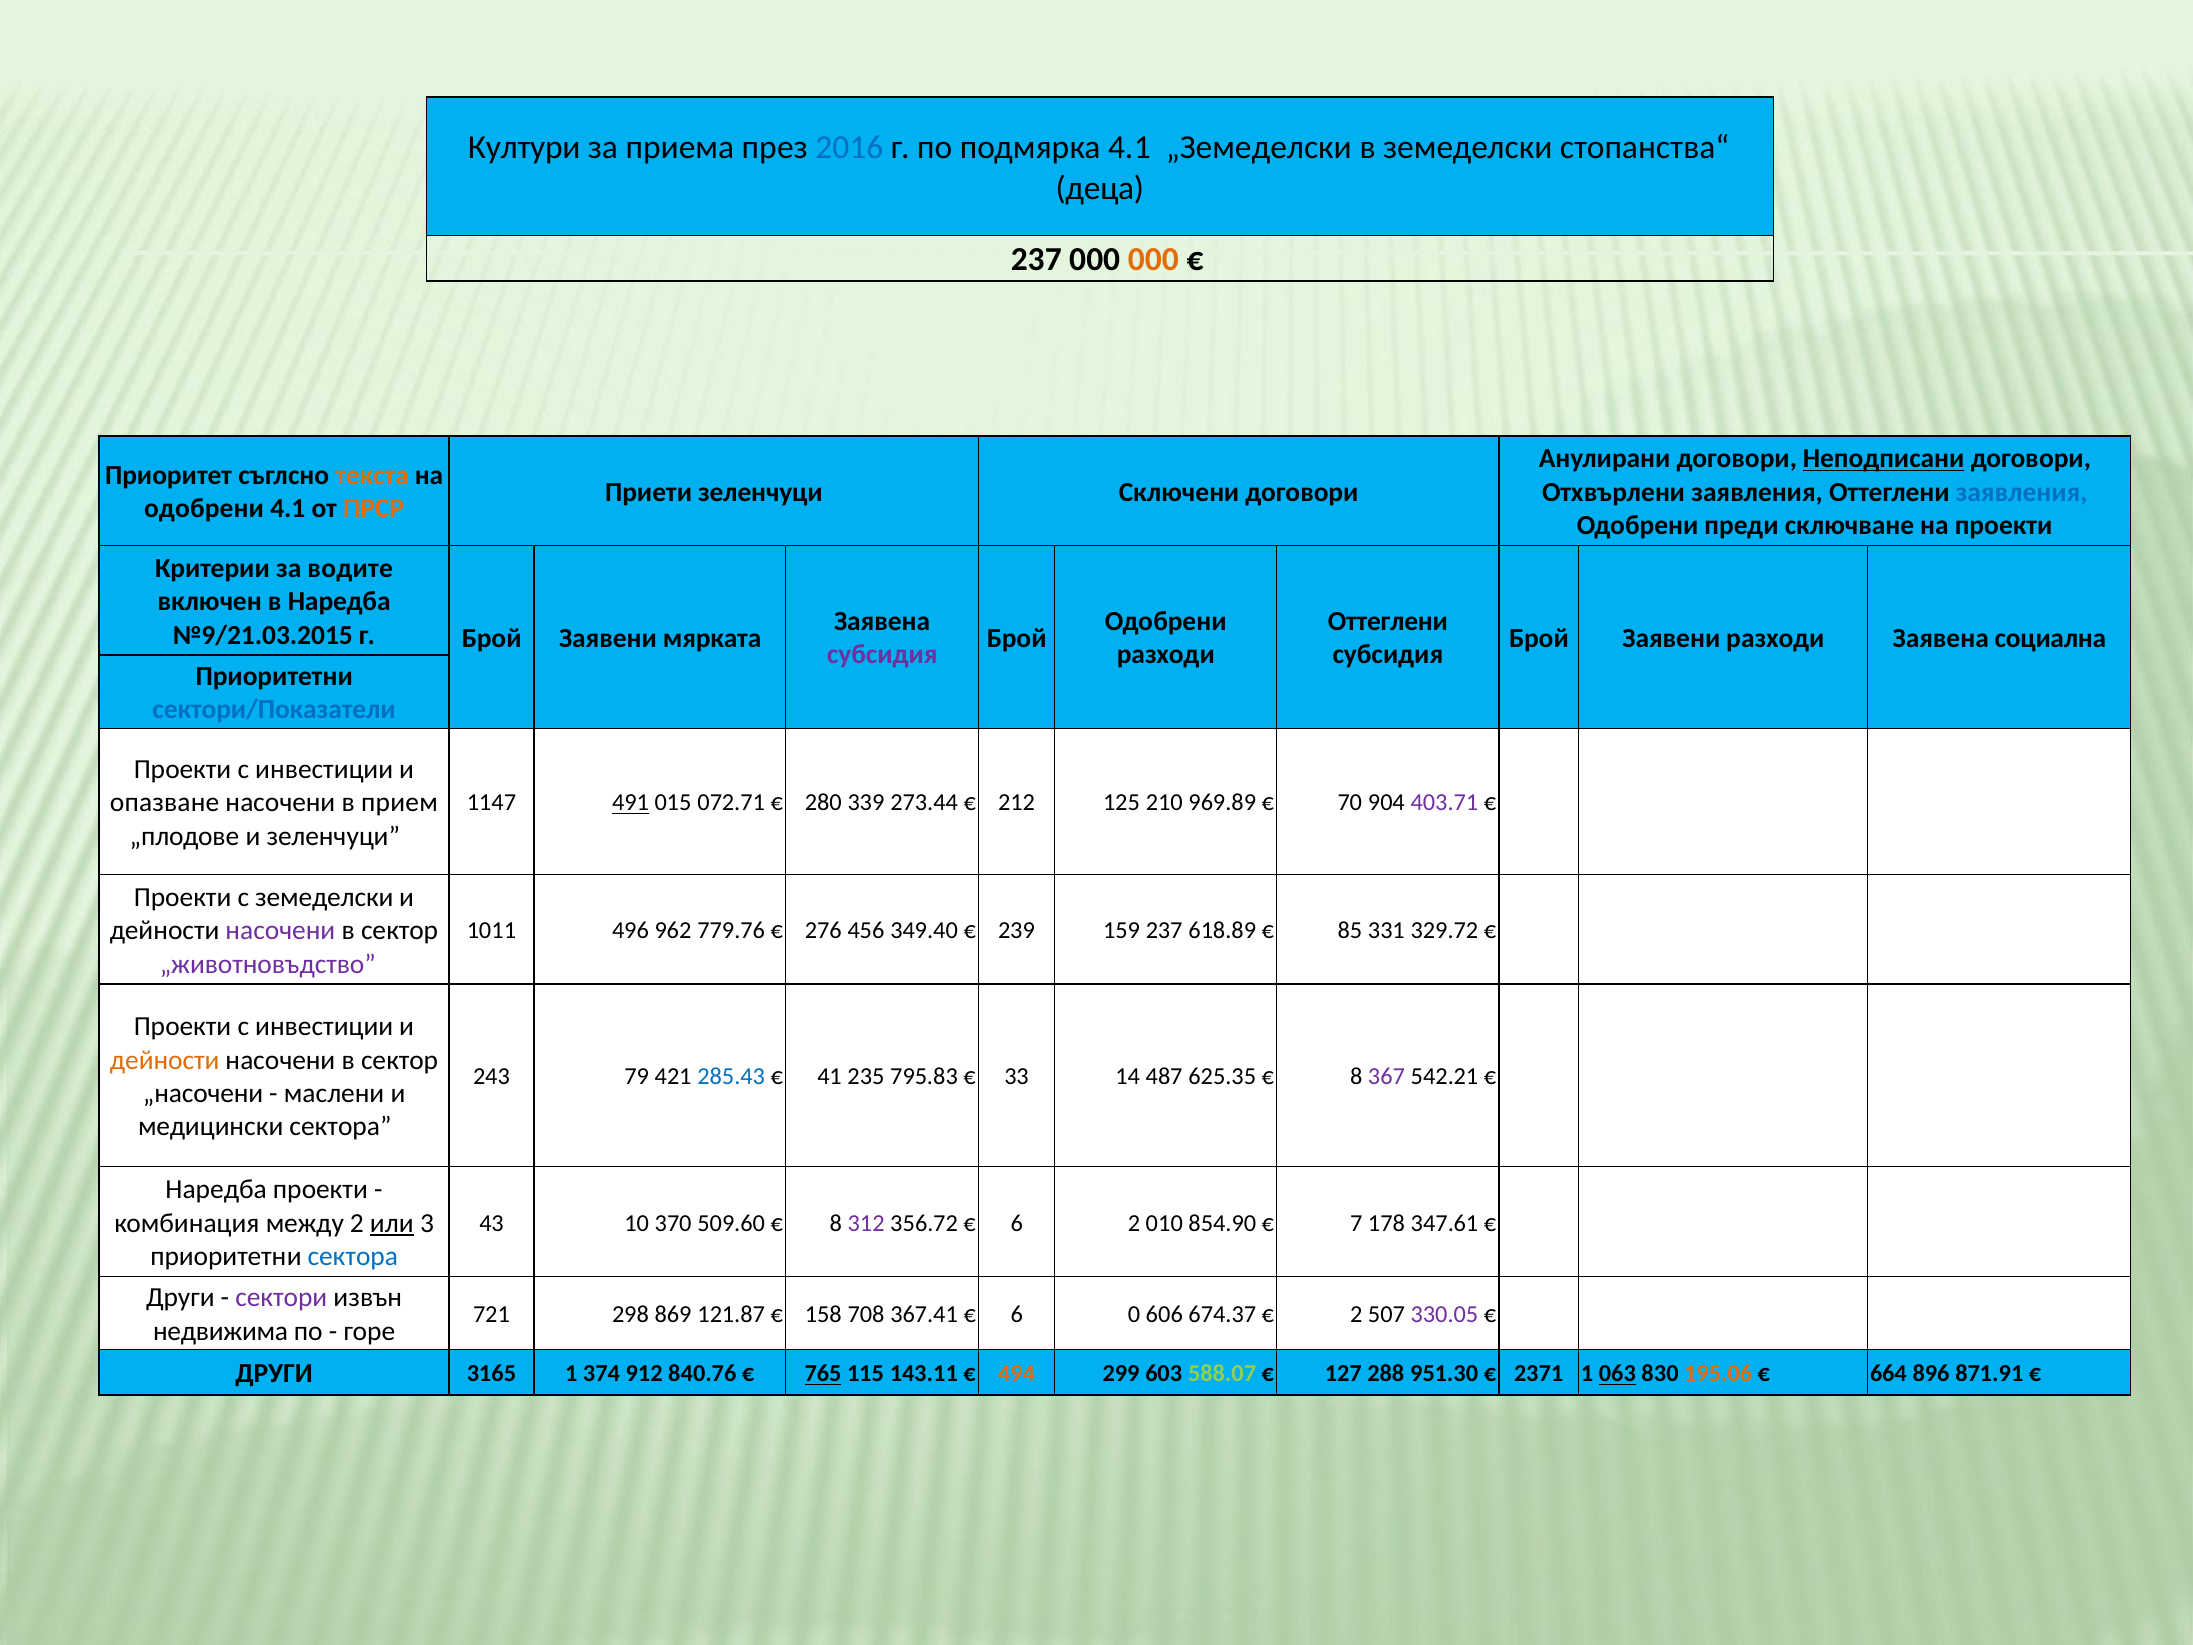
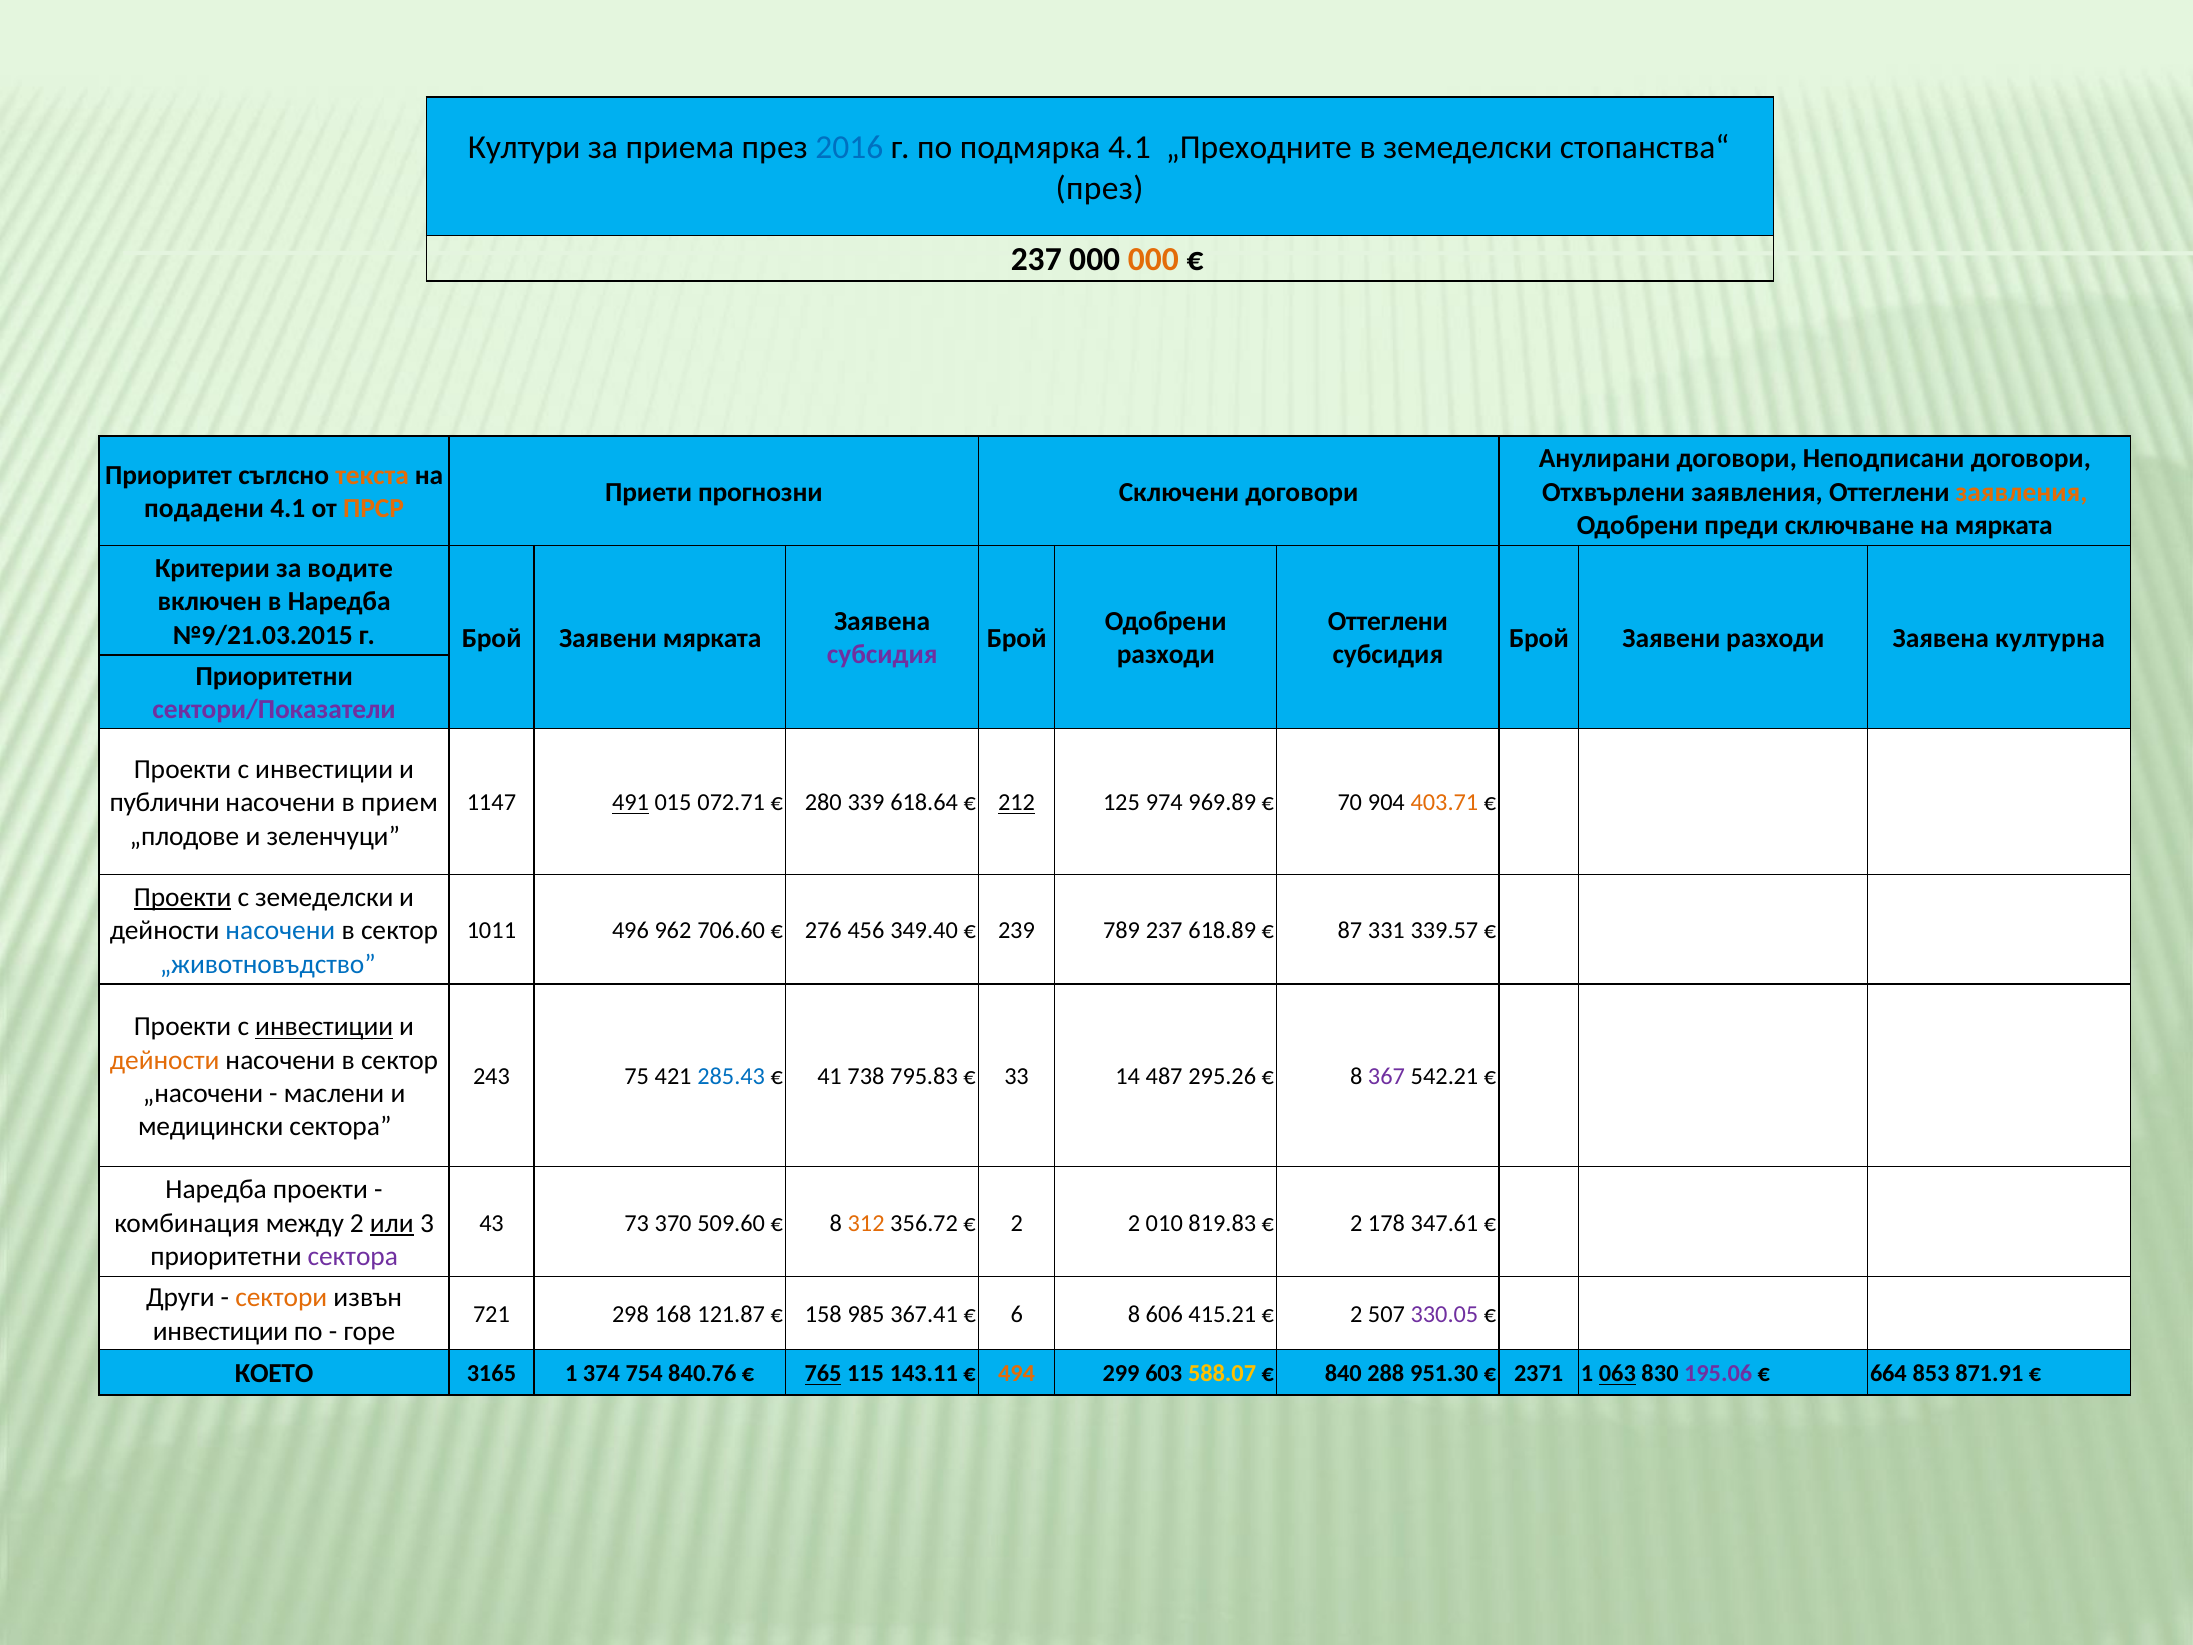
„Земеделски: „Земеделски -> „Преходните (1259, 147)
деца: деца -> през (1100, 188)
Неподписани underline: present -> none (1884, 459)
Приети зеленчуци: зеленчуци -> прогнозни (760, 492)
заявления colour: blue -> orange (2022, 492)
одобрени: одобрени -> подадени (204, 509)
на проекти: проекти -> мярката (2004, 525)
социална: социална -> културна (2050, 638)
сектори/Показатели colour: blue -> purple (274, 710)
опазване: опазване -> публични (165, 803)
273.44: 273.44 -> 618.64 (924, 803)
212 underline: none -> present (1016, 803)
210: 210 -> 974 (1164, 803)
403.71 colour: purple -> orange (1444, 803)
Проекти underline: none -> present (183, 897)
насочени colour: purple -> blue (280, 930)
779.76: 779.76 -> 706.60 (731, 931)
159: 159 -> 789 (1122, 931)
85: 85 -> 87 (1350, 931)
329.72: 329.72 -> 339.57 (1444, 931)
„животновъдство colour: purple -> blue (268, 964)
инвестиции underline: none -> present (324, 1027)
79: 79 -> 75 (637, 1077)
235: 235 -> 738 (866, 1077)
625.35: 625.35 -> 295.26 (1222, 1077)
10: 10 -> 73 (637, 1223)
312 colour: purple -> orange (866, 1223)
6: 6 -> 2 (1017, 1223)
854.90: 854.90 -> 819.83 (1222, 1223)
7: 7 -> 2 (1356, 1223)
сектора colour: blue -> purple (353, 1256)
сектори colour: purple -> orange (281, 1298)
869: 869 -> 168 (673, 1314)
708: 708 -> 985 (866, 1314)
6 0: 0 -> 8 (1134, 1314)
674.37: 674.37 -> 415.21 (1222, 1314)
недвижима: недвижима -> инвестиции (221, 1331)
ДРУГИ: ДРУГИ -> КОЕТО (274, 1373)
912: 912 -> 754 (644, 1374)
588.07 colour: light green -> yellow (1222, 1374)
127: 127 -> 840 (1343, 1374)
195.06 colour: orange -> purple (1718, 1374)
896: 896 -> 853 (1931, 1374)
